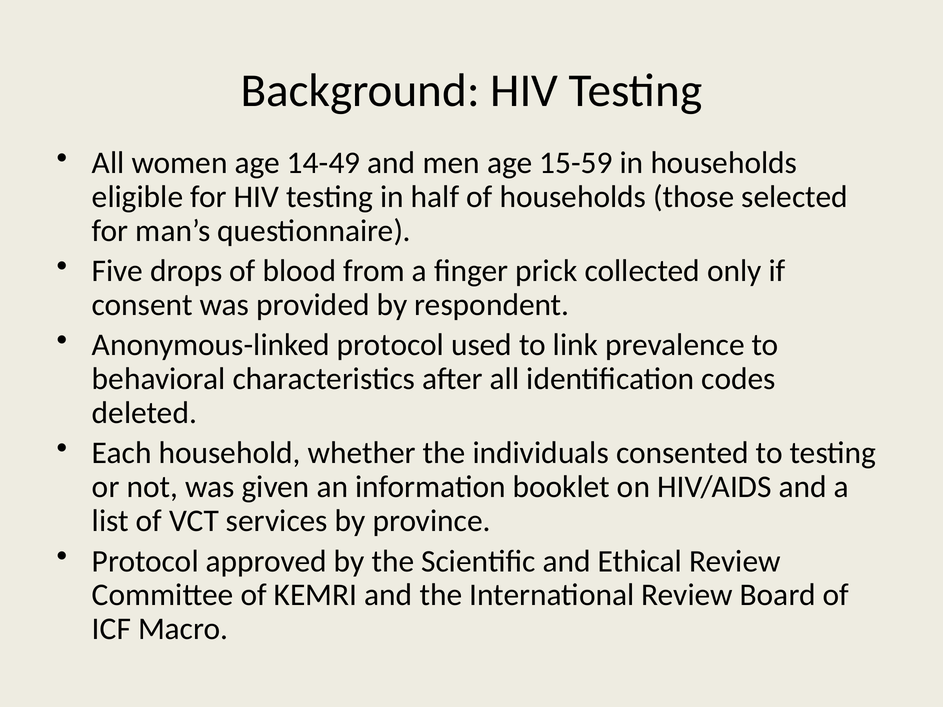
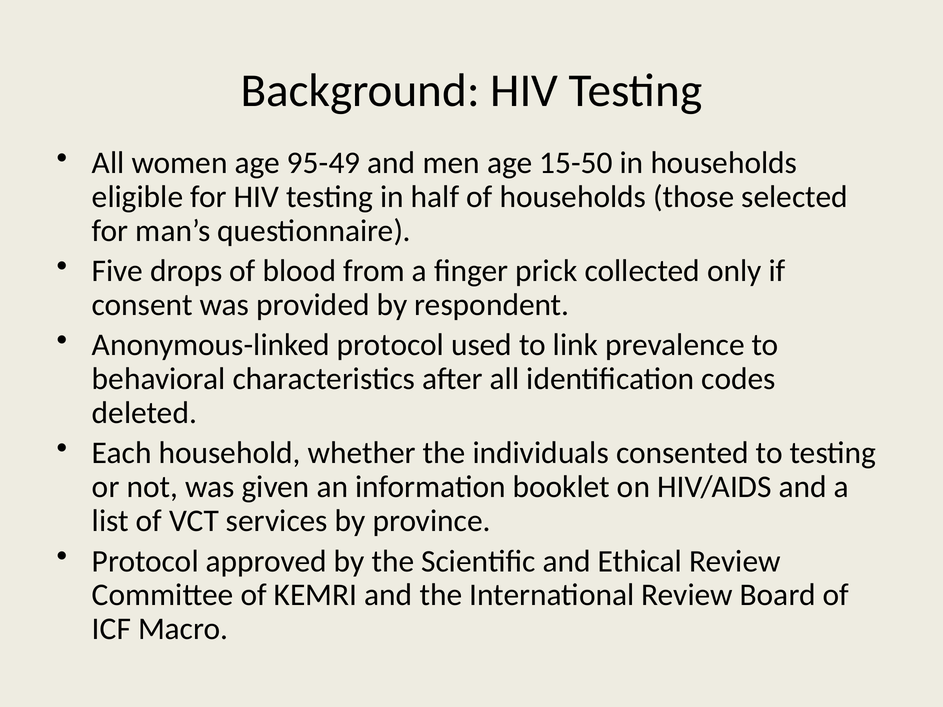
14-49: 14-49 -> 95-49 (324, 163)
15-59: 15-59 -> 15-50 (576, 163)
